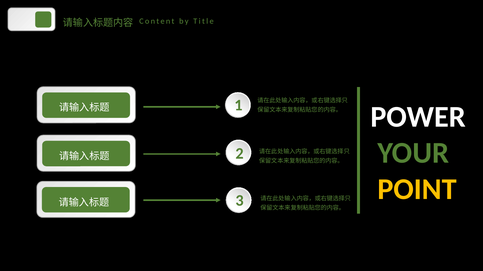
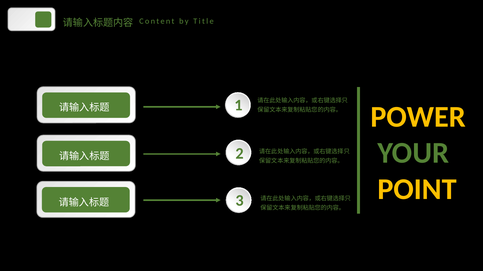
POWER colour: white -> yellow (418, 117)
